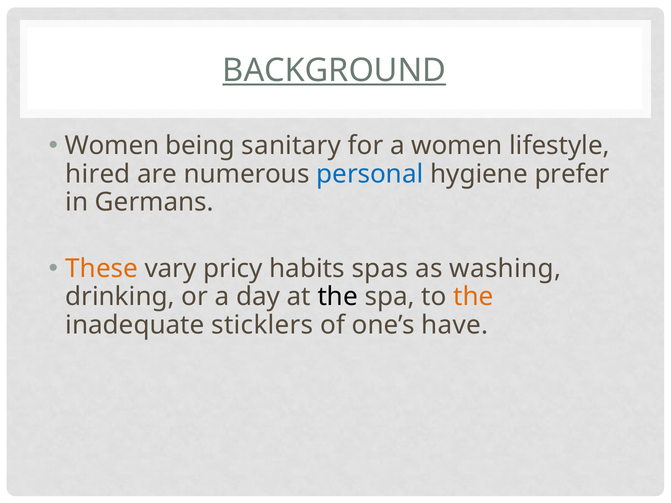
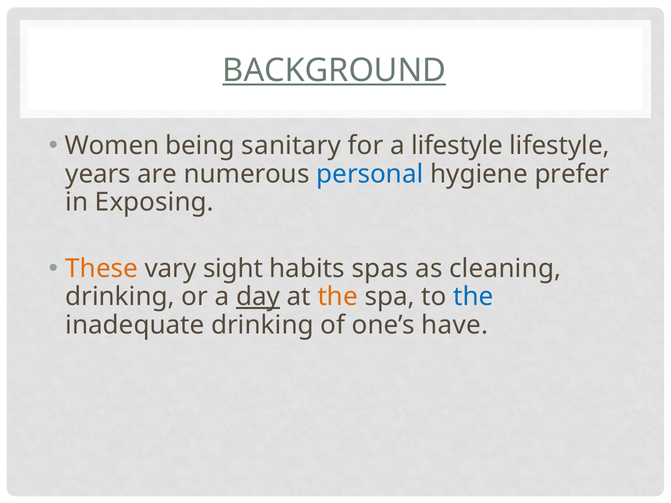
a women: women -> lifestyle (457, 146)
hired: hired -> years (98, 174)
Germans: Germans -> Exposing (154, 202)
pricy: pricy -> sight (233, 269)
washing: washing -> cleaning (505, 269)
day underline: none -> present (258, 297)
the colour: black -> orange (338, 297)
the colour: orange -> blue (473, 297)
inadequate sticklers: sticklers -> drinking (262, 325)
